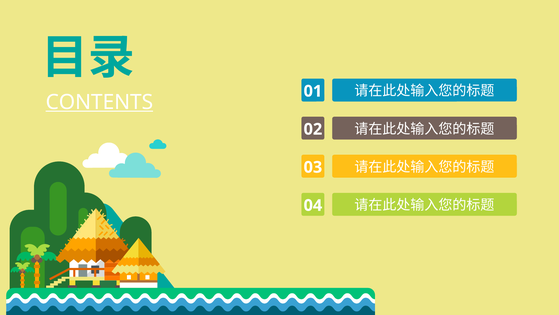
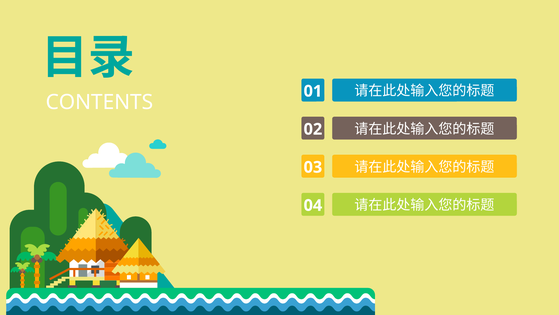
CONTENTS underline: present -> none (99, 102)
